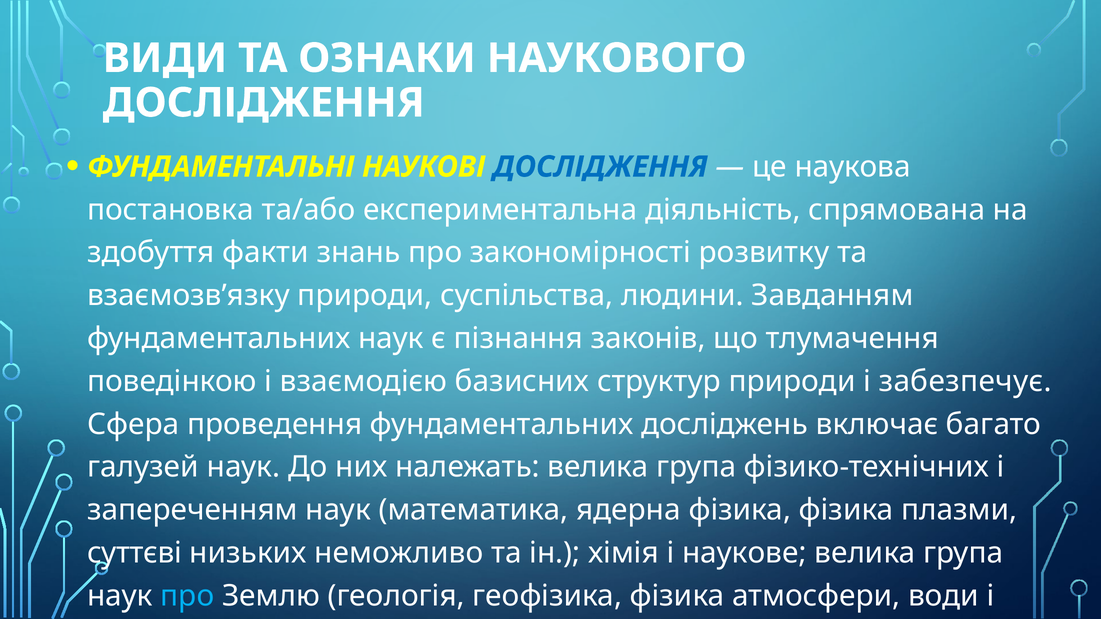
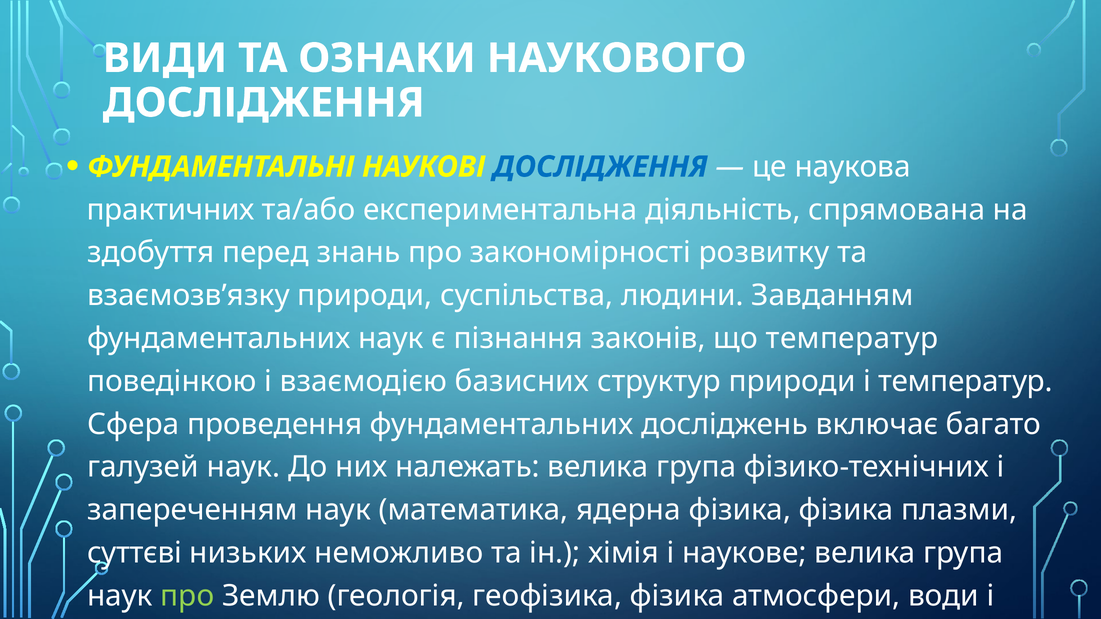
постановка: постановка -> практичних (171, 210)
факти: факти -> перед (265, 253)
що тлумачення: тлумачення -> температур (852, 339)
і забезпечує: забезпечує -> температур (965, 381)
про colour: light blue -> light green (187, 596)
